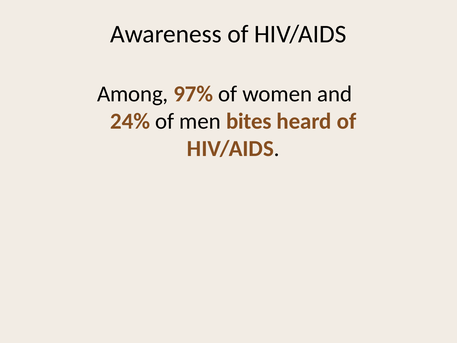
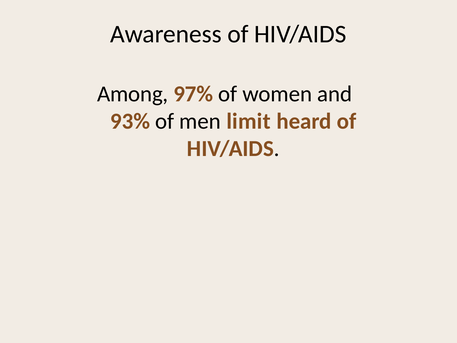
24%: 24% -> 93% (130, 121)
bites: bites -> limit (249, 121)
